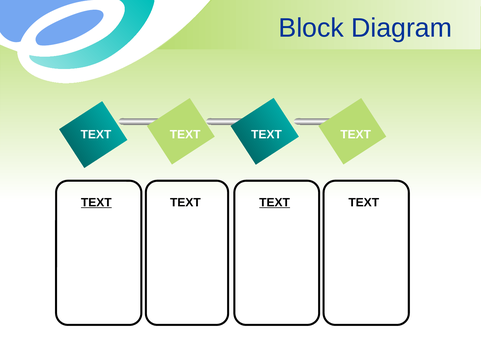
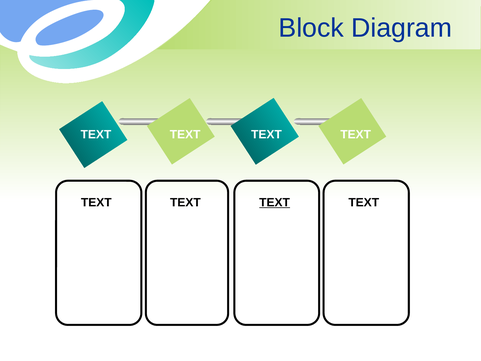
TEXT underline: present -> none (96, 202)
